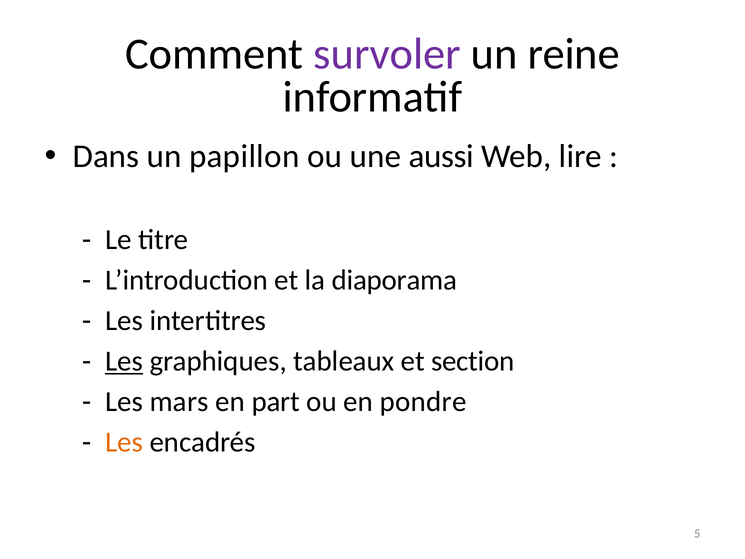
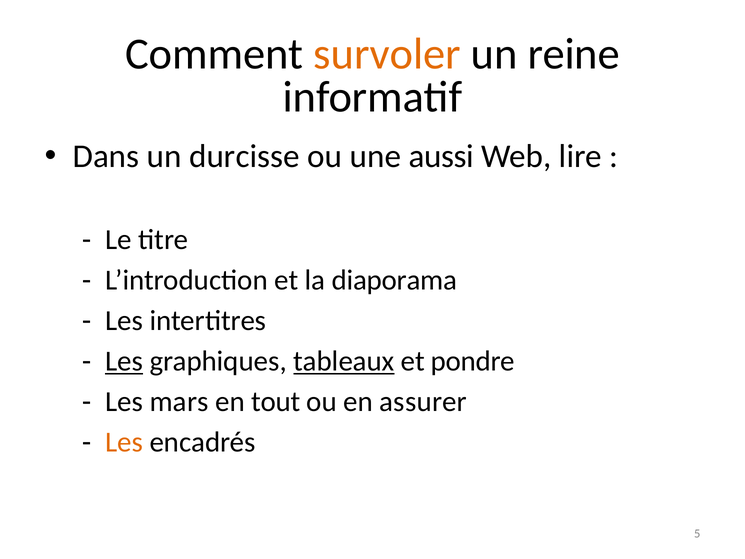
survoler colour: purple -> orange (387, 54)
papillon: papillon -> durcisse (244, 156)
tableaux underline: none -> present (344, 361)
section: section -> pondre (473, 361)
part: part -> tout (276, 402)
pondre: pondre -> assurer (423, 402)
